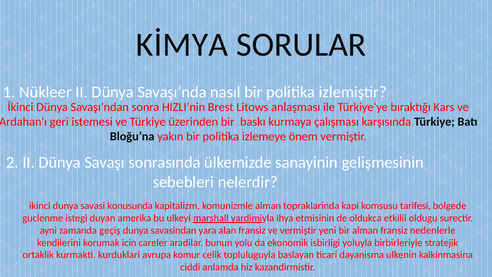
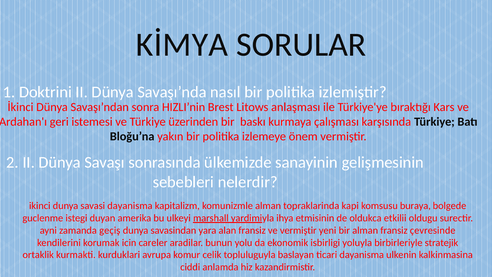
Nükleer: Nükleer -> Doktrini (45, 92)
savasi konusunda: konusunda -> dayanisma (130, 205)
tarifesi: tarifesi -> buraya (415, 205)
nedenlerle: nedenlerle -> çevresinde (433, 230)
